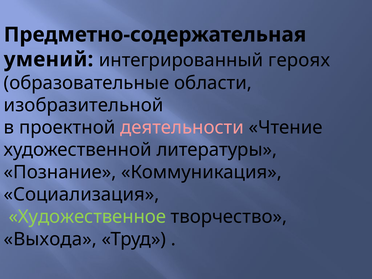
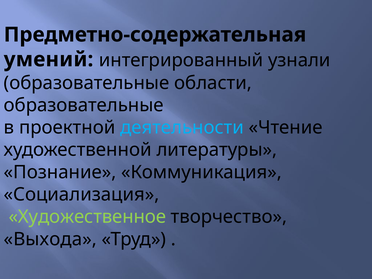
героях: героях -> узнали (299, 60)
изобразительной: изобразительной -> образовательные (84, 105)
деятельности colour: pink -> light blue (182, 128)
